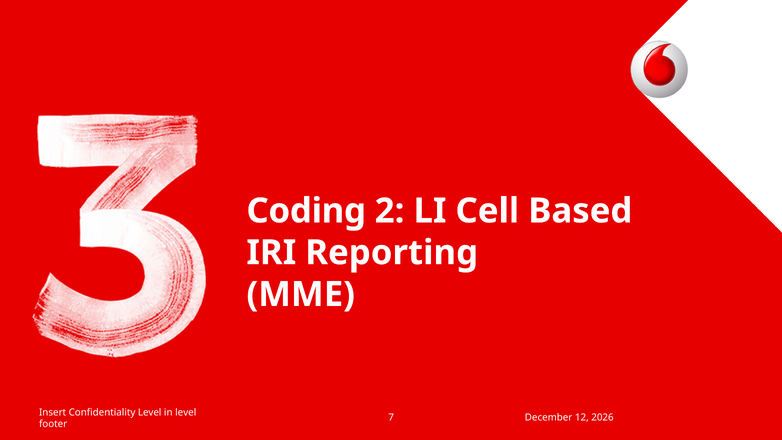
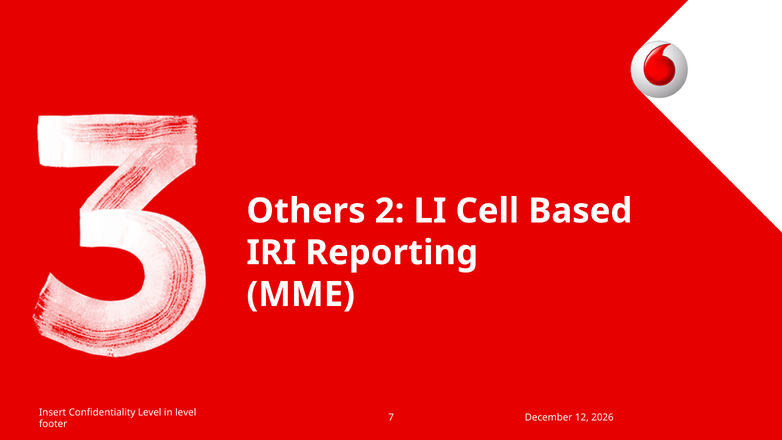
Coding: Coding -> Others (306, 211)
